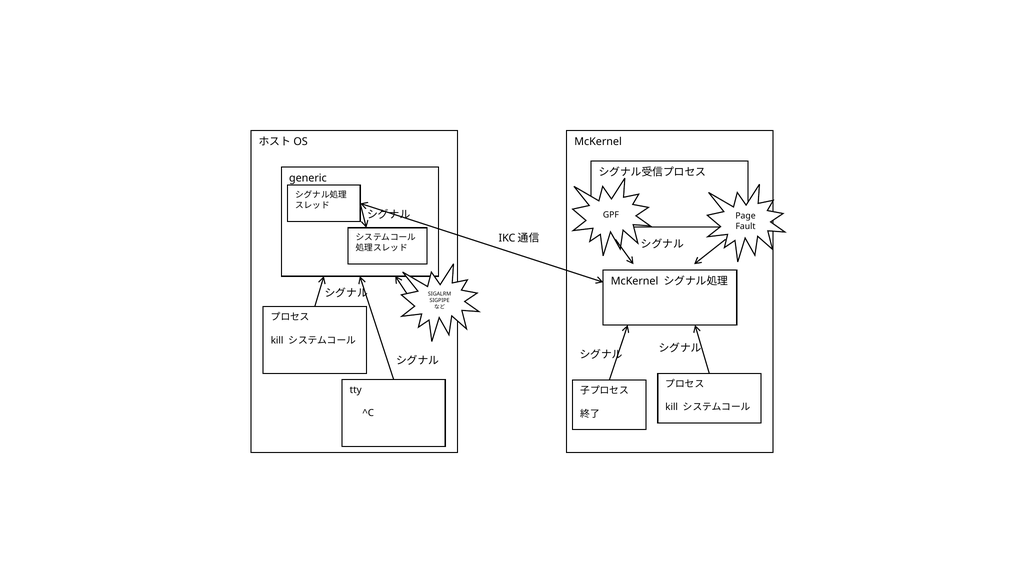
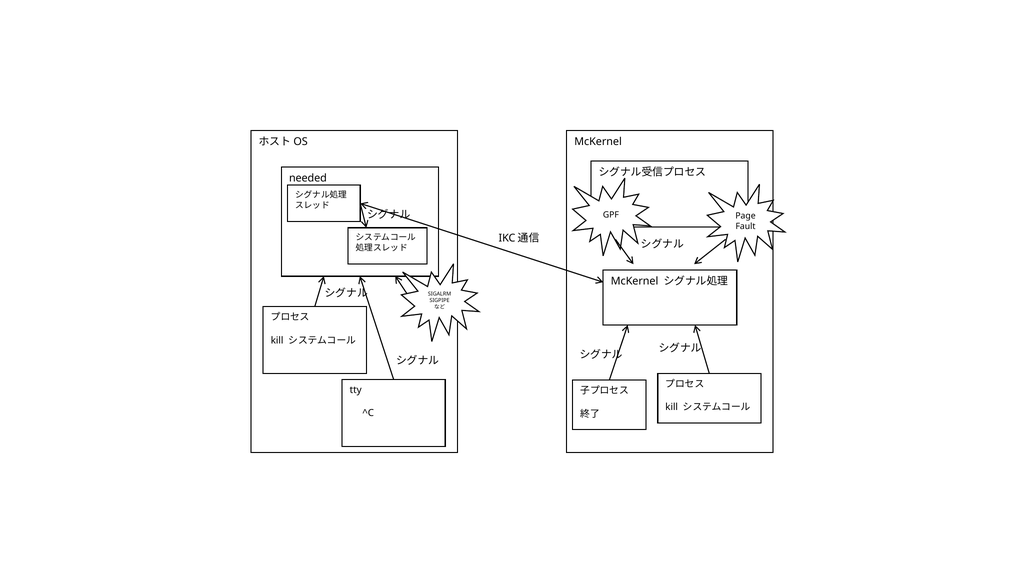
generic: generic -> needed (308, 178)
